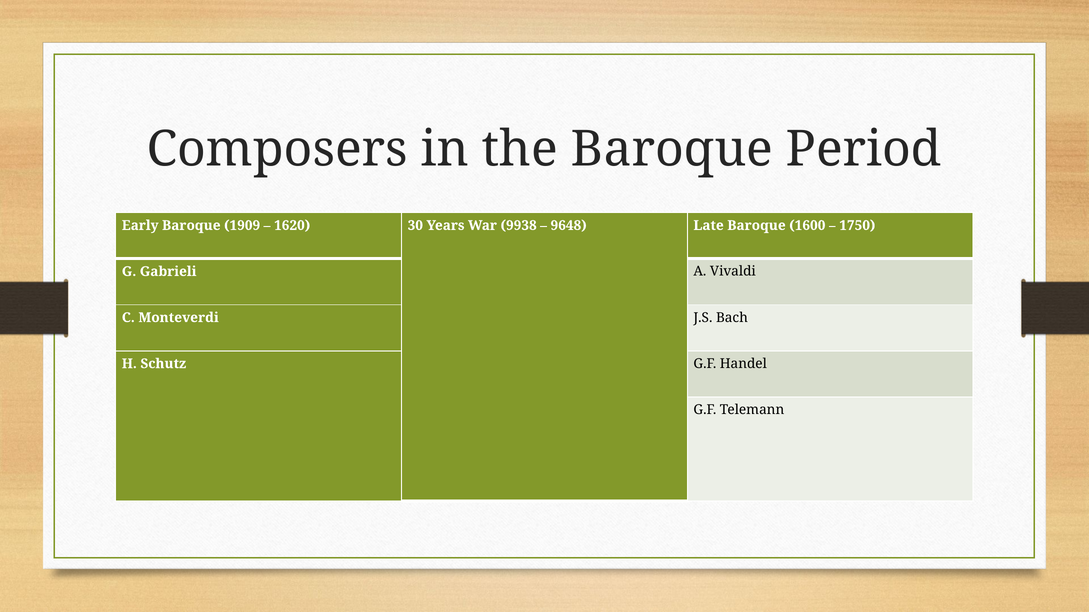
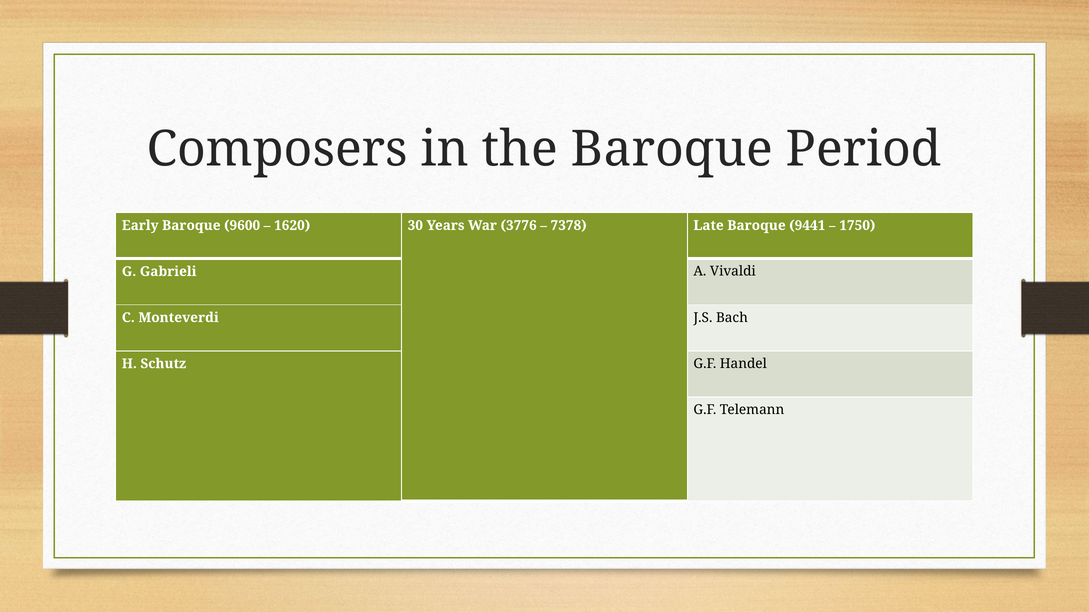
1909: 1909 -> 9600 (242, 226)
9938: 9938 -> 3776 (519, 226)
9648: 9648 -> 7378 (569, 226)
1600: 1600 -> 9441 (807, 226)
